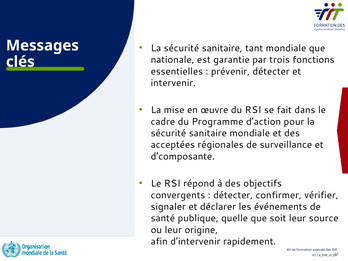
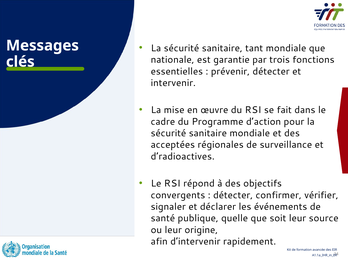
d’composante: d’composante -> d’radioactives (183, 156)
